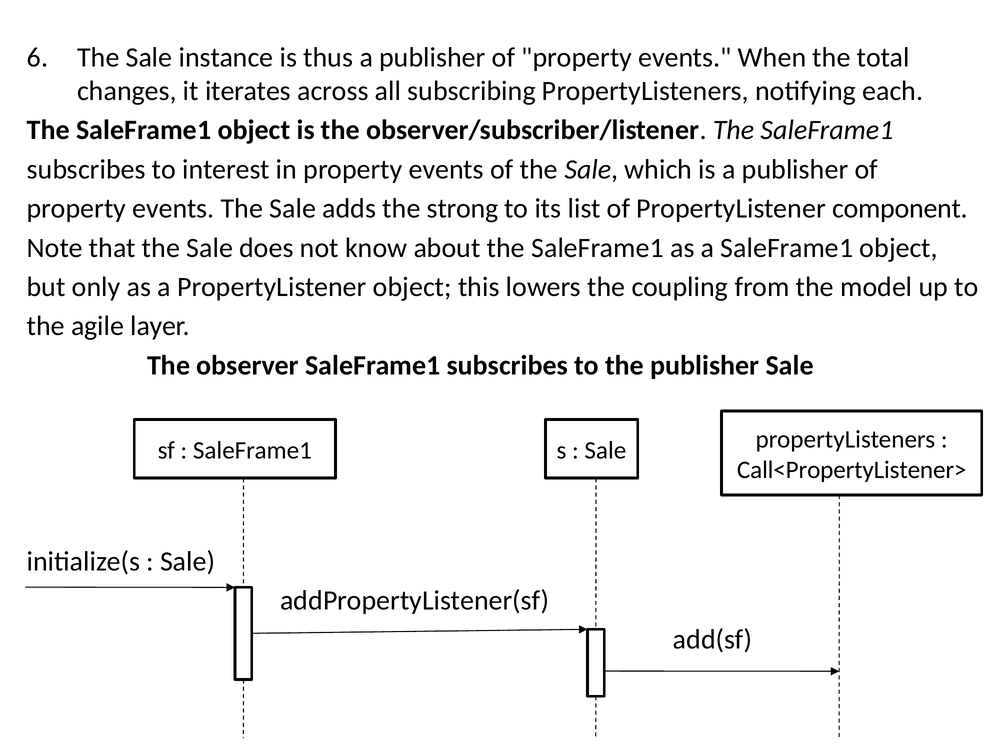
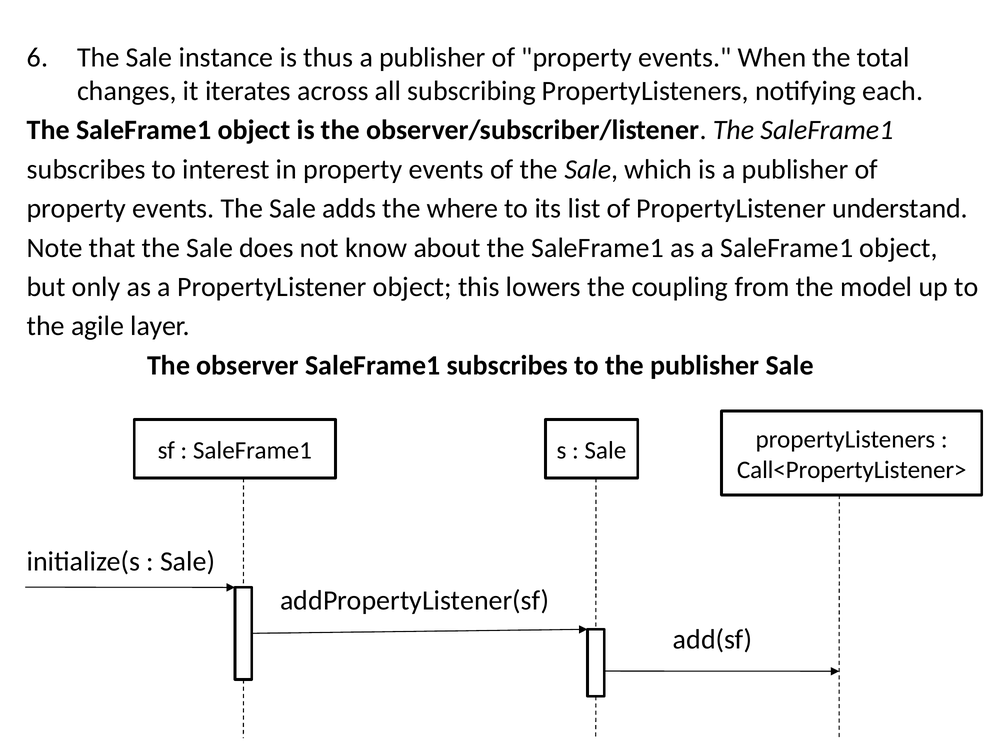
strong: strong -> where (463, 209)
component: component -> understand (900, 209)
